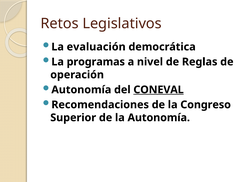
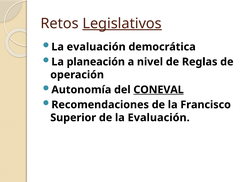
Legislativos underline: none -> present (122, 23)
programas: programas -> planeación (96, 62)
Congreso: Congreso -> Francisco (206, 105)
de la Autonomía: Autonomía -> Evaluación (159, 118)
